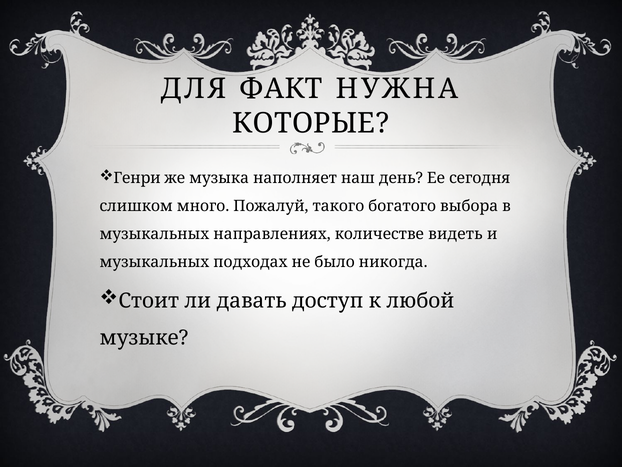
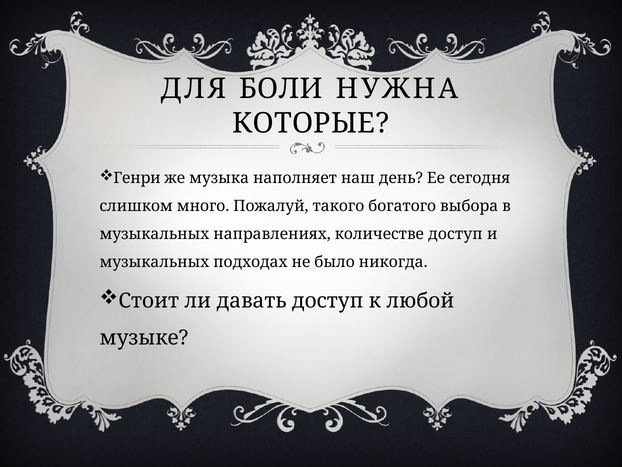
ФАКТ: ФАКТ -> БОЛИ (281, 89)
количестве видеть: видеть -> доступ (455, 234)
